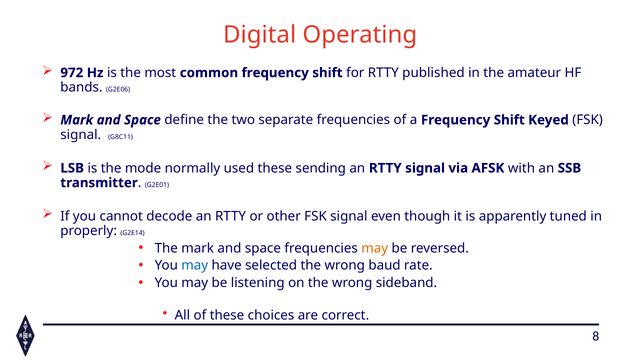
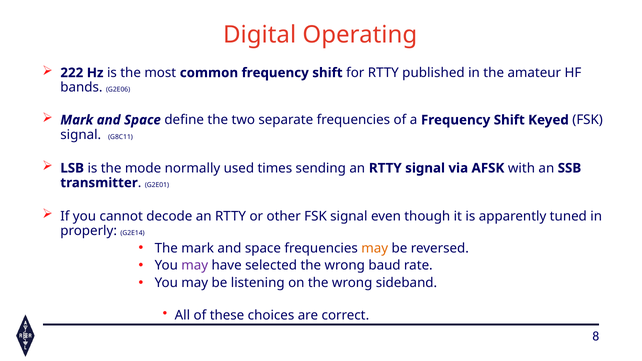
972: 972 -> 222 (72, 73)
used these: these -> times (275, 168)
may colour: blue -> purple (195, 266)
